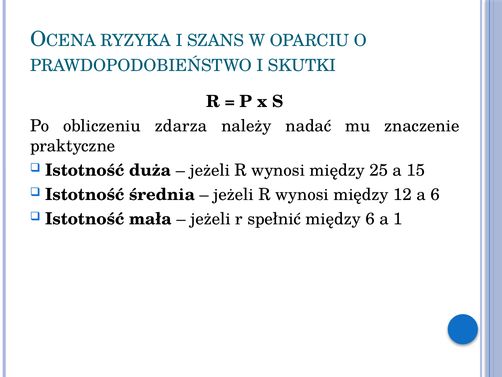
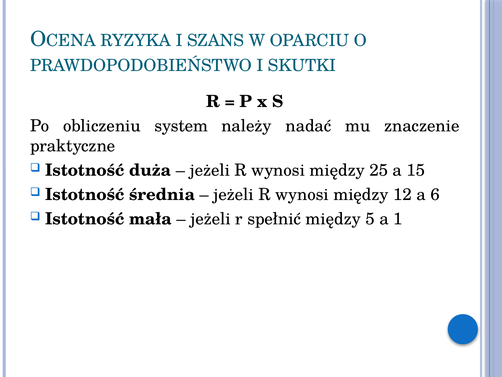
zdarza: zdarza -> system (181, 126)
między 6: 6 -> 5 (370, 219)
